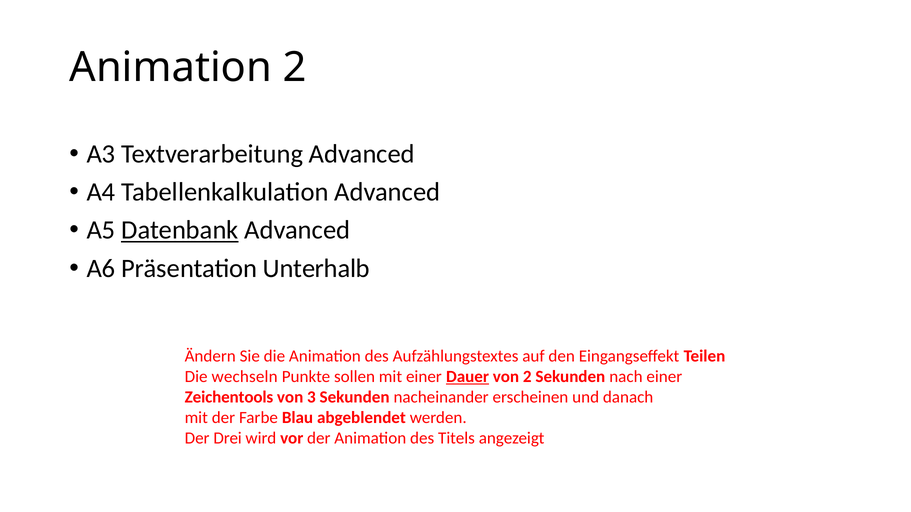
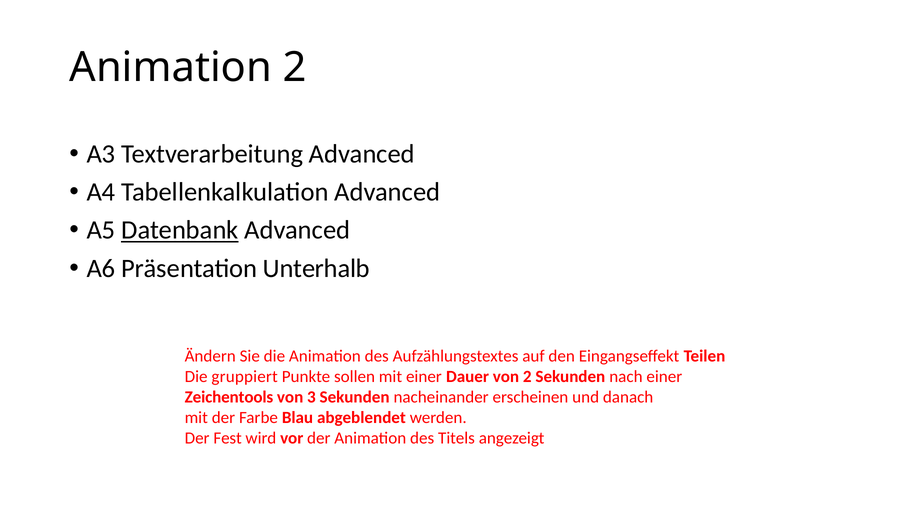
wechseln: wechseln -> gruppiert (245, 377)
Dauer underline: present -> none (468, 377)
Drei: Drei -> Fest (228, 438)
